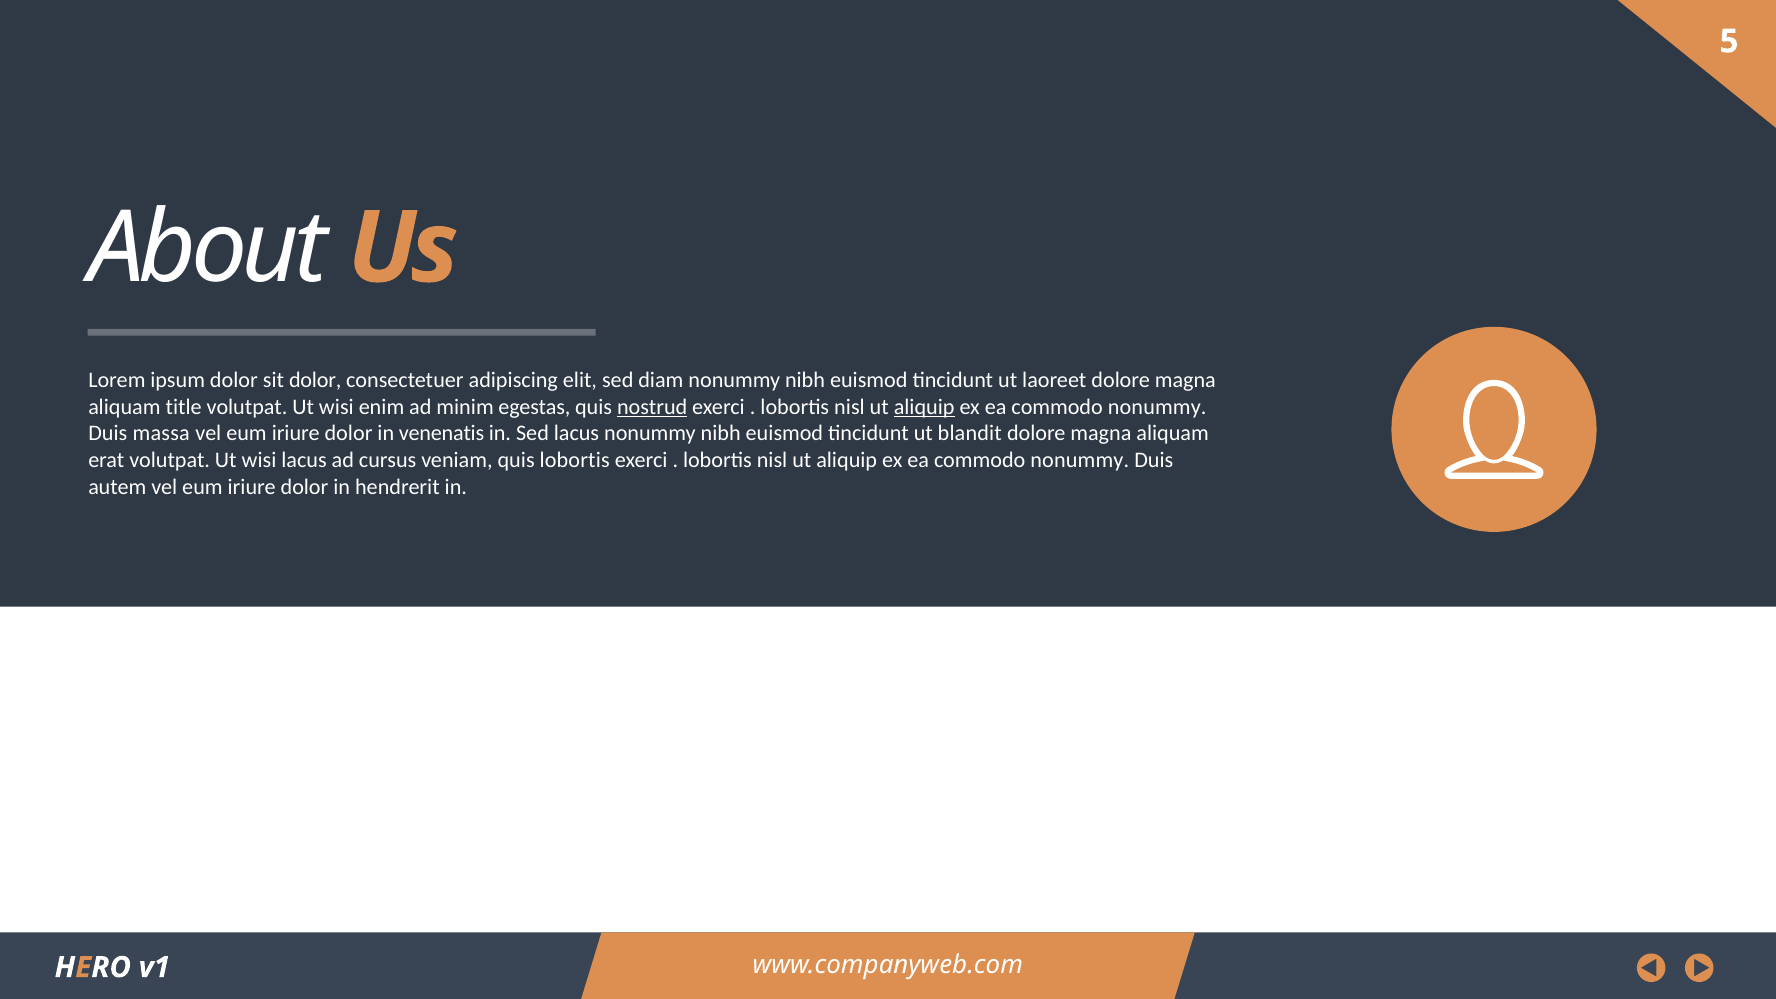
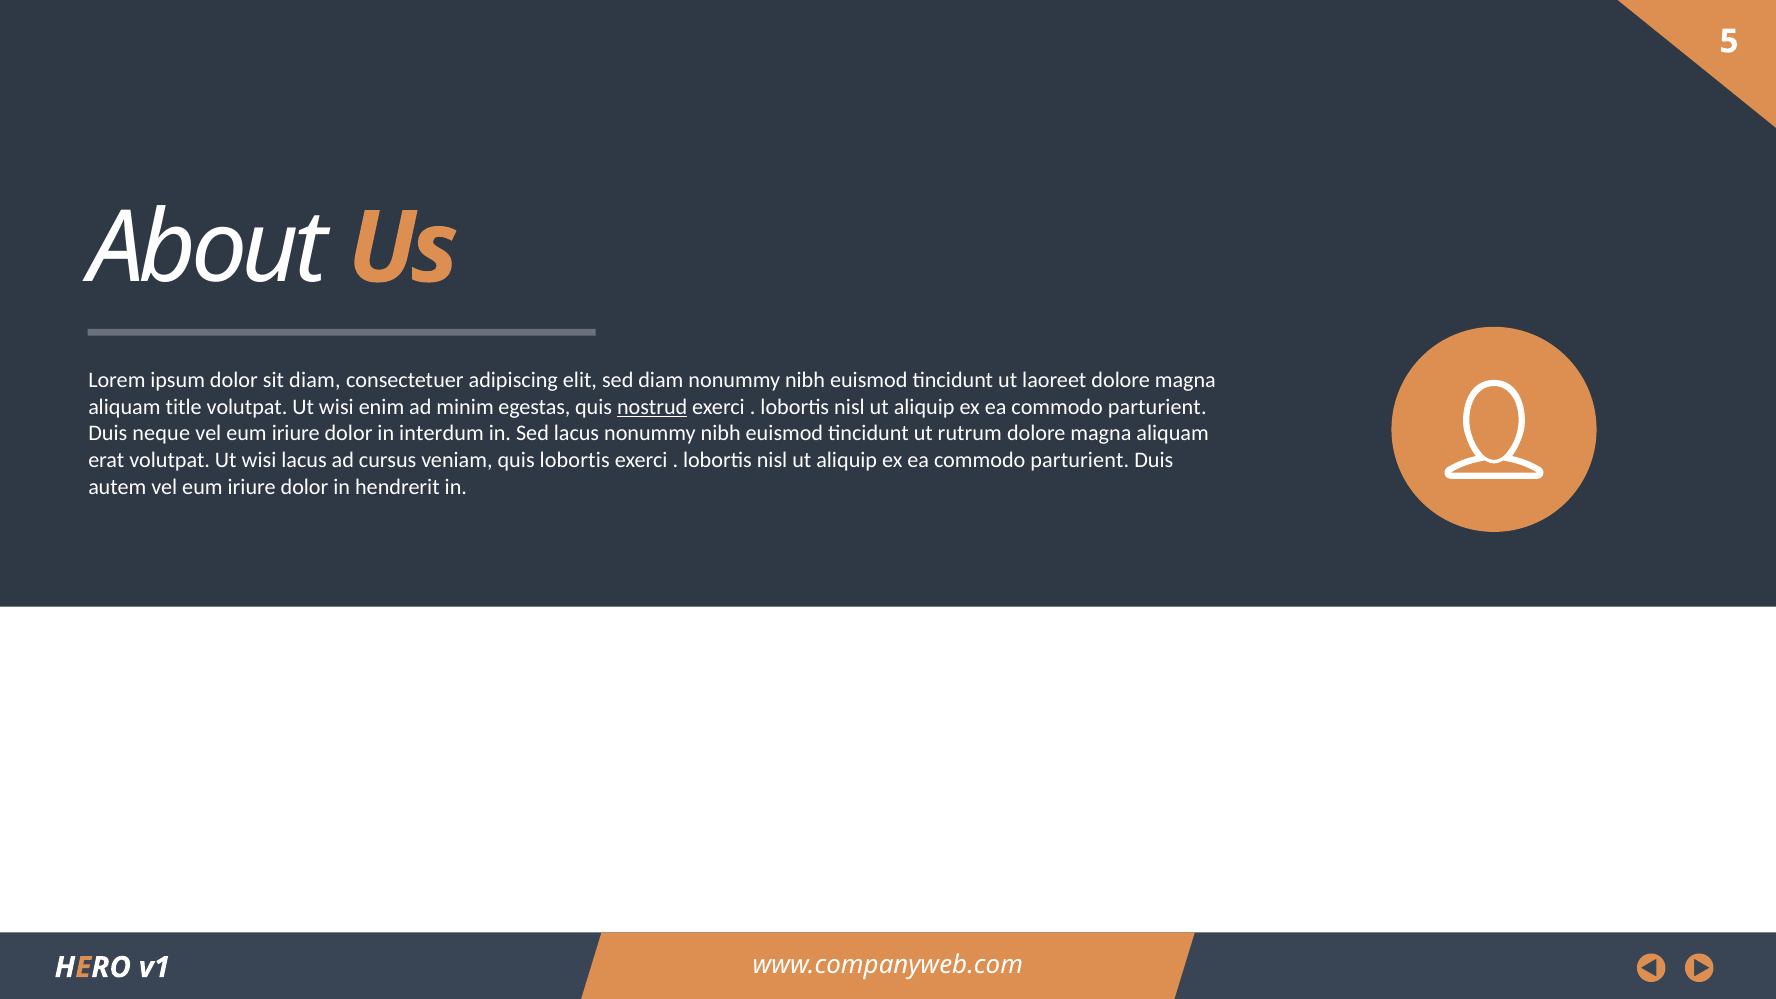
sit dolor: dolor -> diam (315, 380)
aliquip underline: present -> none (924, 407)
nonummy: nonummy -> parturient (1157, 407)
massa: massa -> neque (161, 433)
venenatis: venenatis -> interdum (441, 433)
blandit: blandit -> rutrum (970, 433)
nonummy: nonummy -> parturient (1080, 460)
